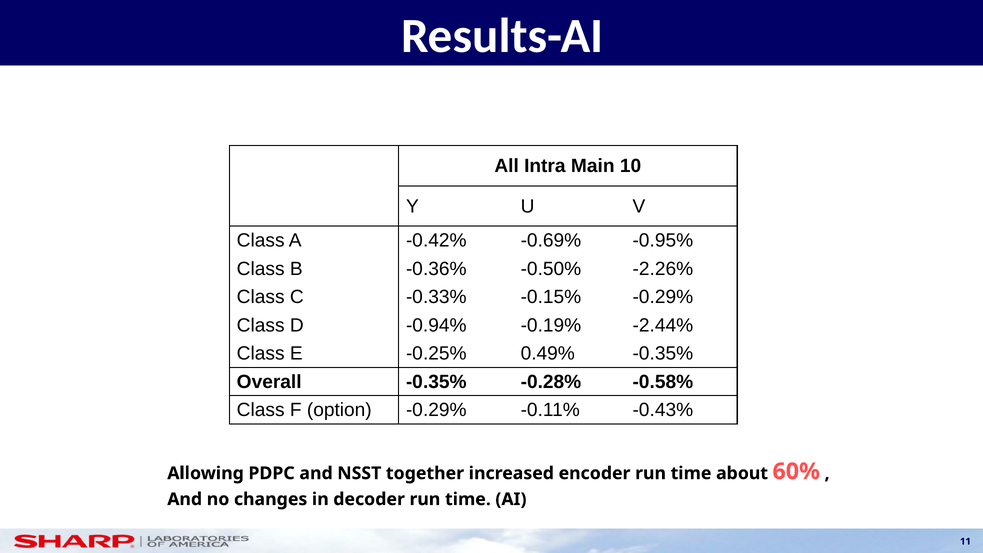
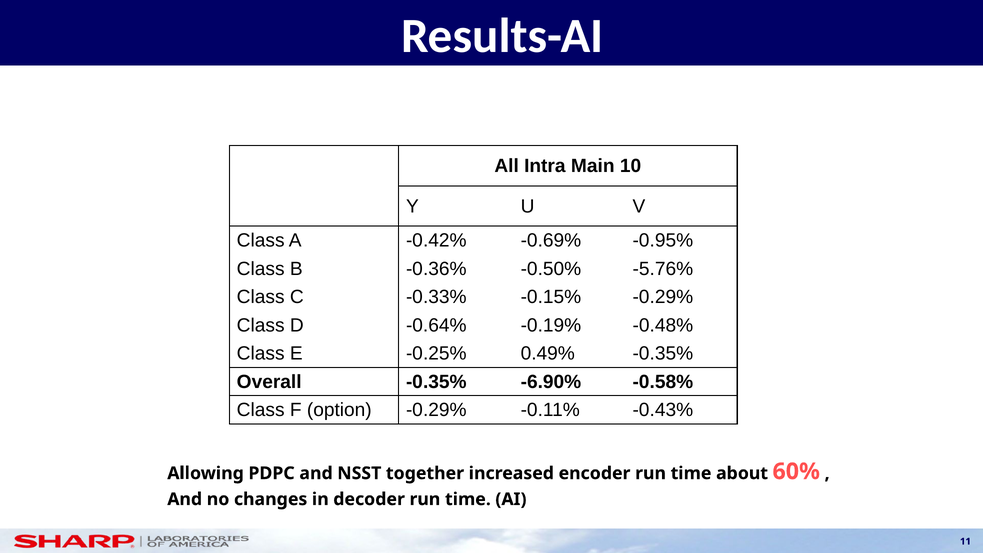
-2.26%: -2.26% -> -5.76% (663, 269)
-0.94%: -0.94% -> -0.64% (436, 325)
-2.44%: -2.44% -> -0.48% (663, 325)
-0.28%: -0.28% -> -6.90% (551, 382)
